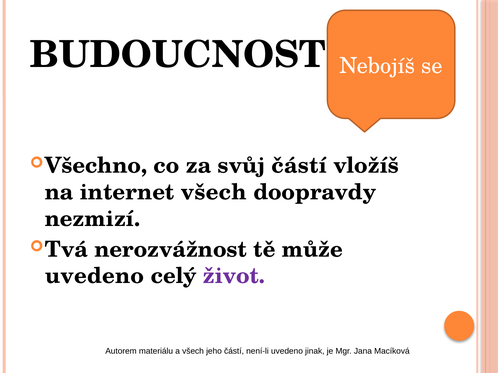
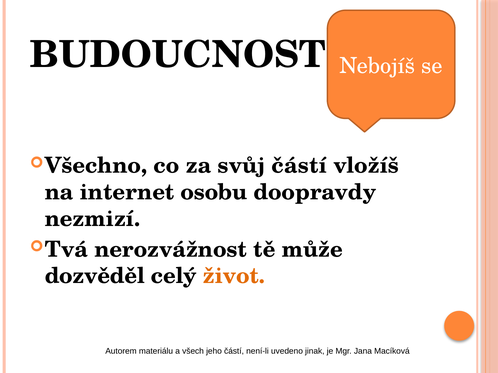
internet všech: všech -> osobu (214, 192)
uvedeno: uvedeno -> dozvěděl (95, 276)
život colour: purple -> orange (234, 276)
